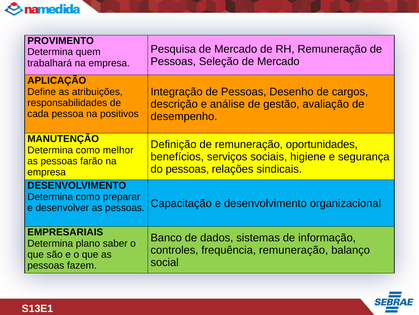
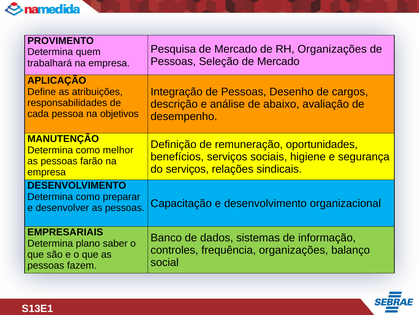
RH Remuneração: Remuneração -> Organizações (332, 49)
gestão: gestão -> abaixo (281, 104)
positivos: positivos -> objetivos (119, 114)
do pessoas: pessoas -> serviços (187, 169)
frequência remuneração: remuneração -> organizações (294, 249)
